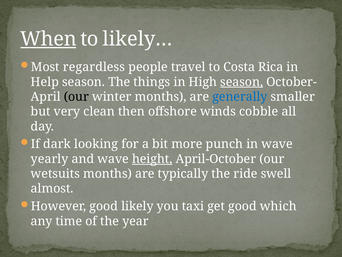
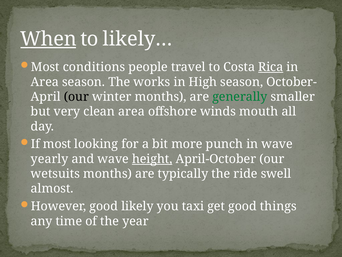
regardless: regardless -> conditions (94, 67)
Rica underline: none -> present (271, 67)
Help: Help -> Area (45, 82)
things: things -> works (152, 82)
season underline: present -> none (242, 82)
generally colour: blue -> green (240, 97)
clean then: then -> area (131, 111)
cobble: cobble -> mouth (259, 111)
If dark: dark -> most (57, 144)
which: which -> things (278, 206)
